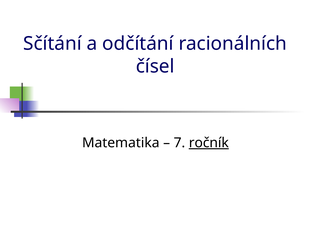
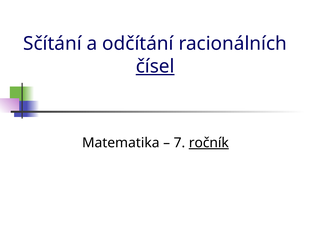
čísel underline: none -> present (155, 67)
